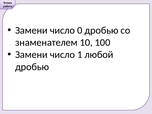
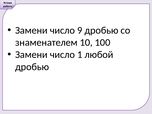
0: 0 -> 9 (80, 30)
